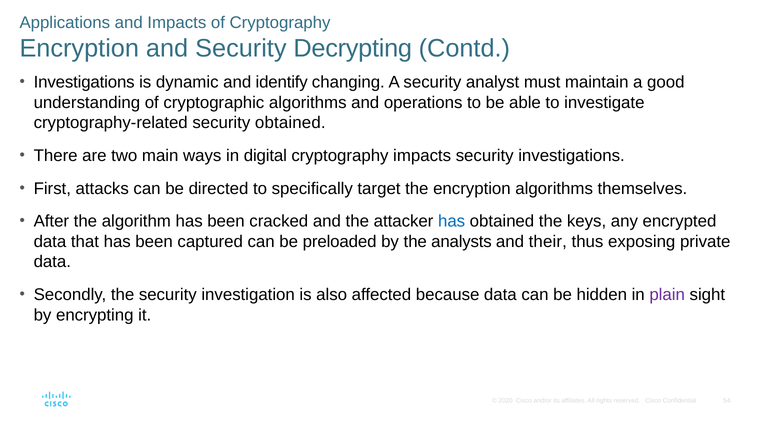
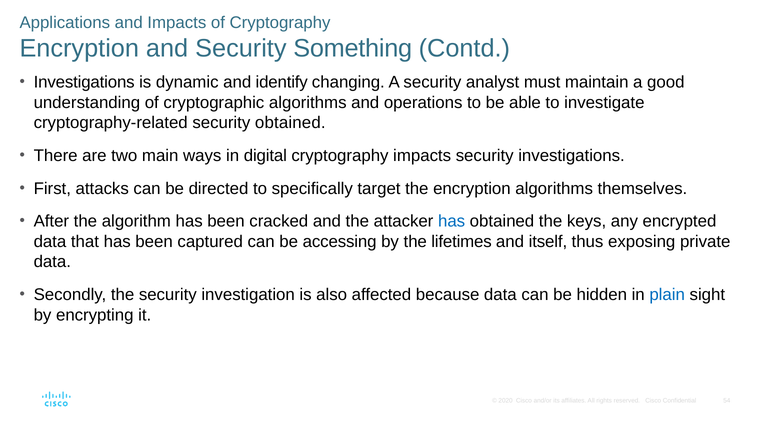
Decrypting: Decrypting -> Something (353, 49)
preloaded: preloaded -> accessing (340, 242)
analysts: analysts -> lifetimes (461, 242)
their: their -> itself (548, 242)
plain colour: purple -> blue (667, 295)
